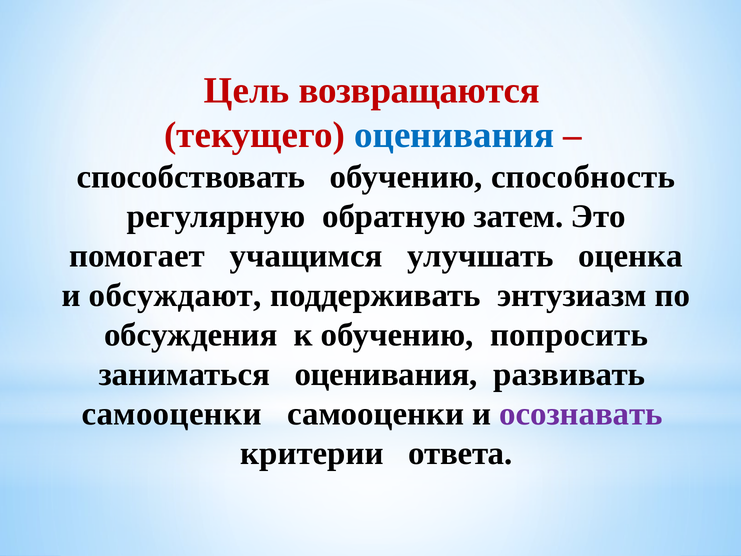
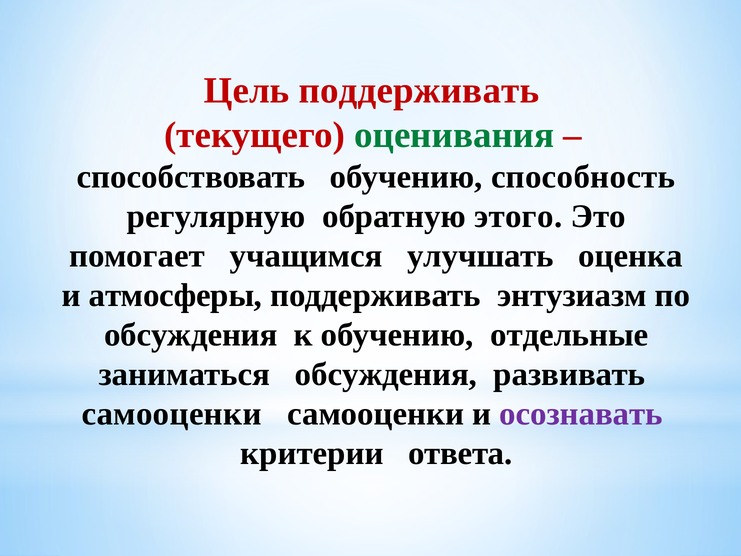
Цель возвращаются: возвращаются -> поддерживать (419, 90)
оценивания colour: blue -> green (454, 135)
затем: затем -> этого (518, 216)
обсуждают: обсуждают -> атмосферы (176, 295)
попросить: попросить -> отдельные (569, 335)
заниматься оценивания: оценивания -> обсуждения (386, 374)
